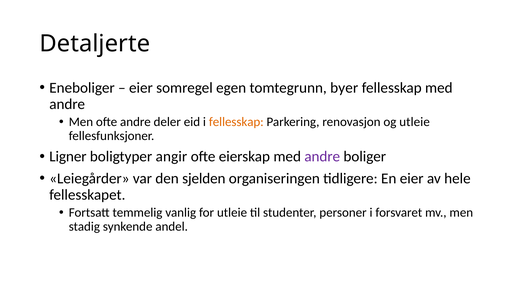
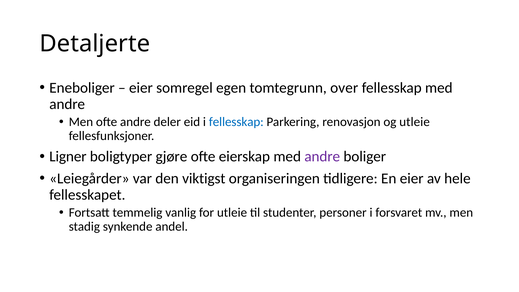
byer: byer -> over (344, 88)
fellesskap colour: orange -> blue (236, 122)
angir: angir -> gjøre (171, 157)
sjelden: sjelden -> viktigst (204, 178)
